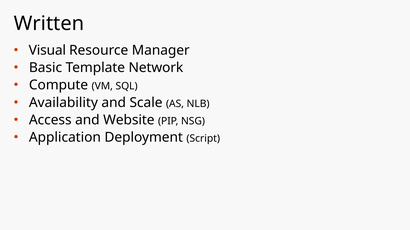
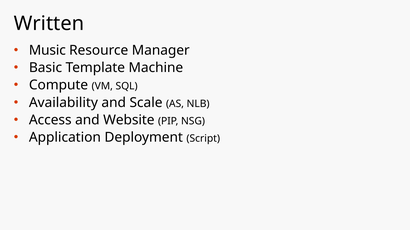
Visual: Visual -> Music (47, 50)
Network: Network -> Machine (156, 68)
